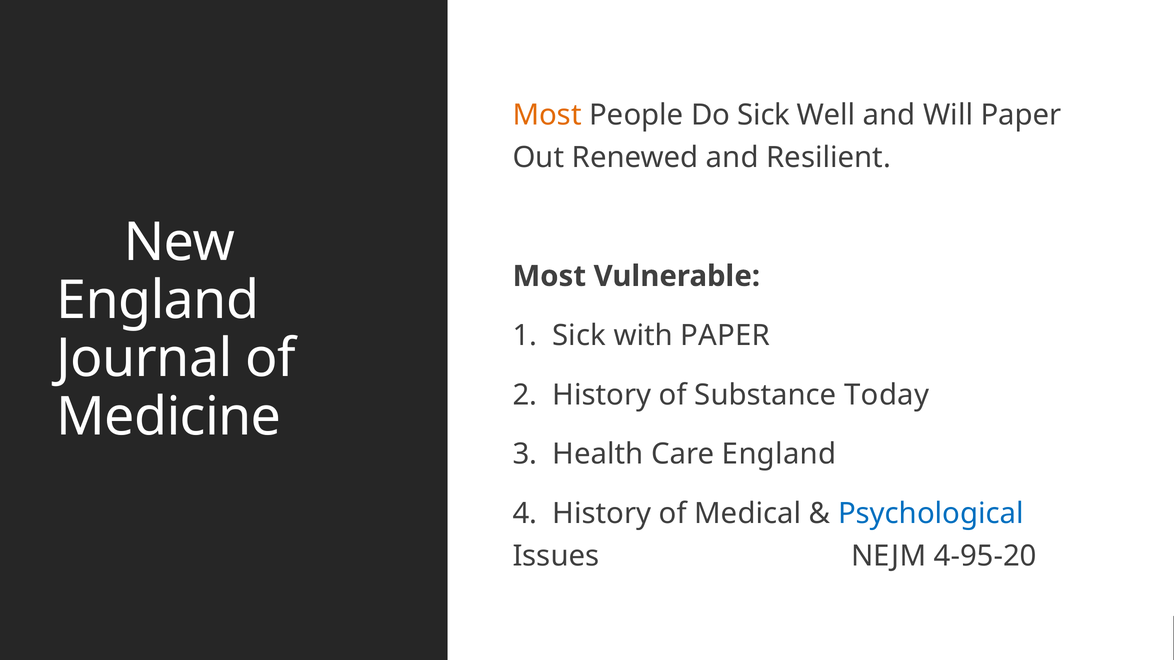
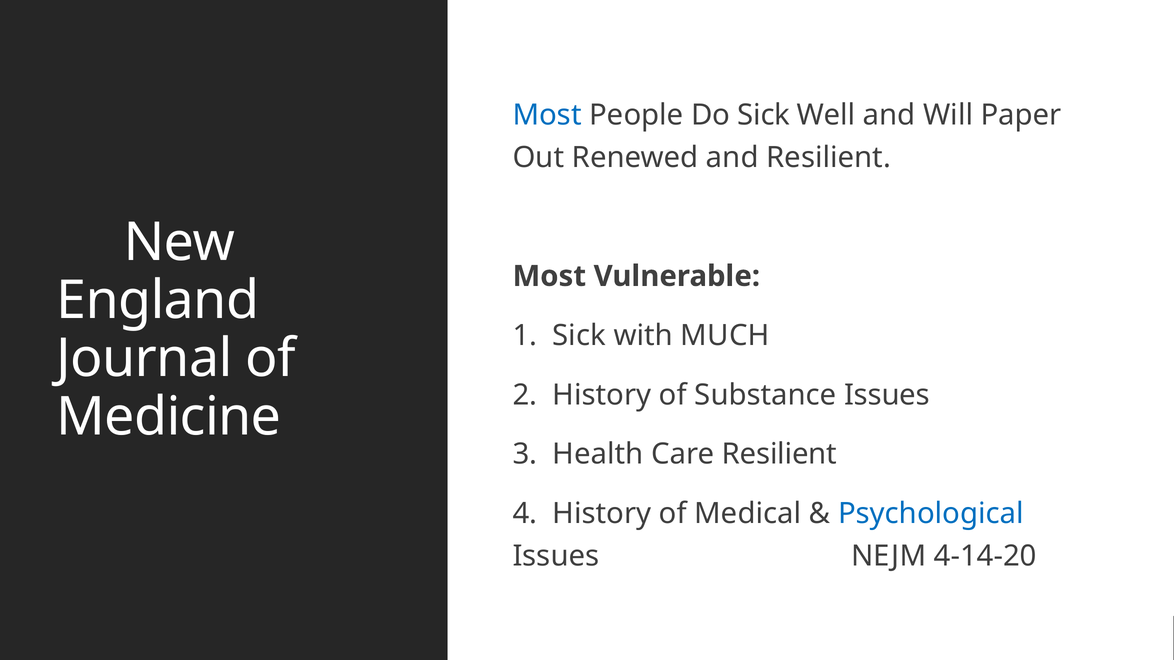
Most colour: orange -> blue (547, 115)
with PAPER: PAPER -> MUCH (725, 336)
Substance Today: Today -> Issues (887, 395)
Care England: England -> Resilient (779, 455)
4-95-20: 4-95-20 -> 4-14-20 (985, 556)
